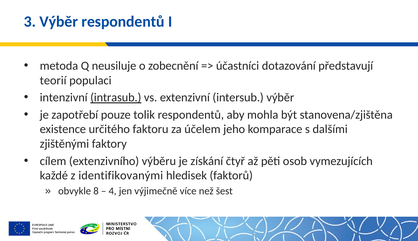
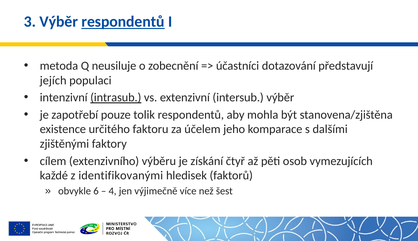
respondentů underline: none -> present (123, 22)
teorií: teorií -> jejích (53, 80)
8: 8 -> 6 (96, 191)
